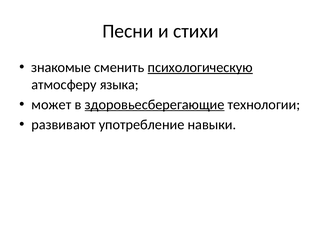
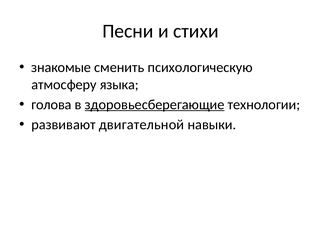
психологическую underline: present -> none (200, 67)
может: может -> голова (51, 104)
употребление: употребление -> двигательной (142, 124)
